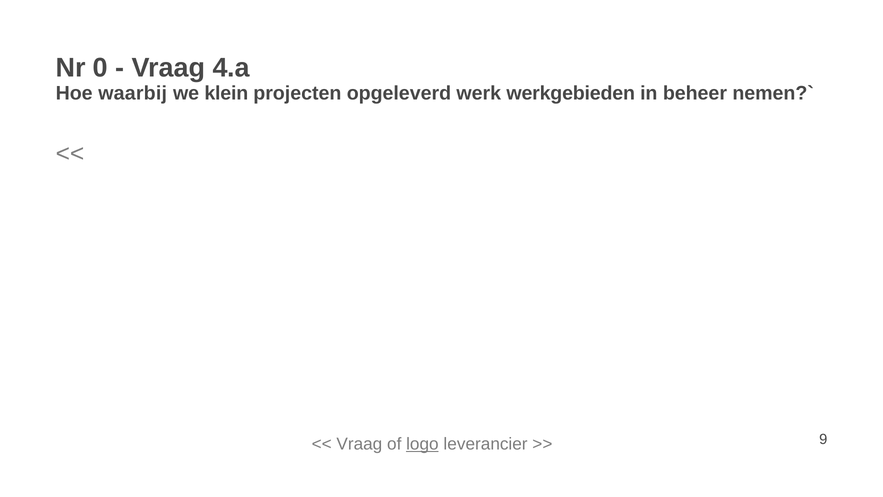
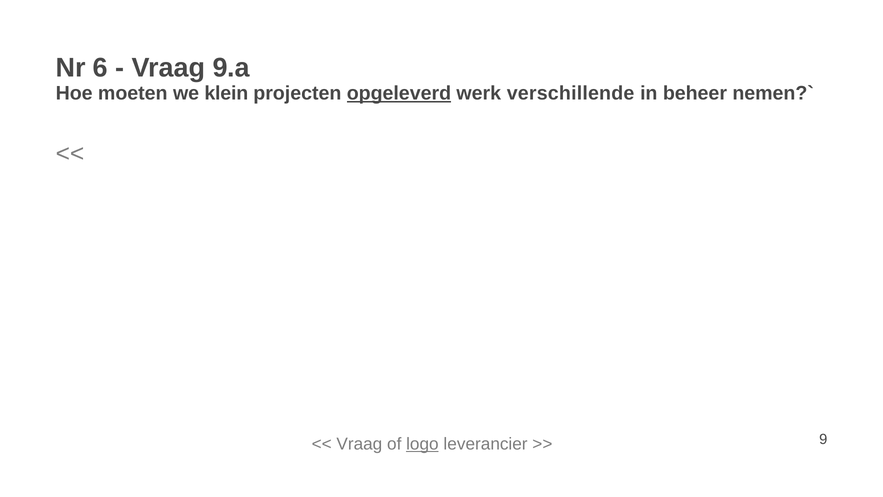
0: 0 -> 6 (100, 68)
4.a: 4.a -> 9.a (231, 68)
waarbij: waarbij -> moeten (133, 93)
opgeleverd underline: none -> present (399, 93)
werkgebieden: werkgebieden -> verschillende (571, 93)
